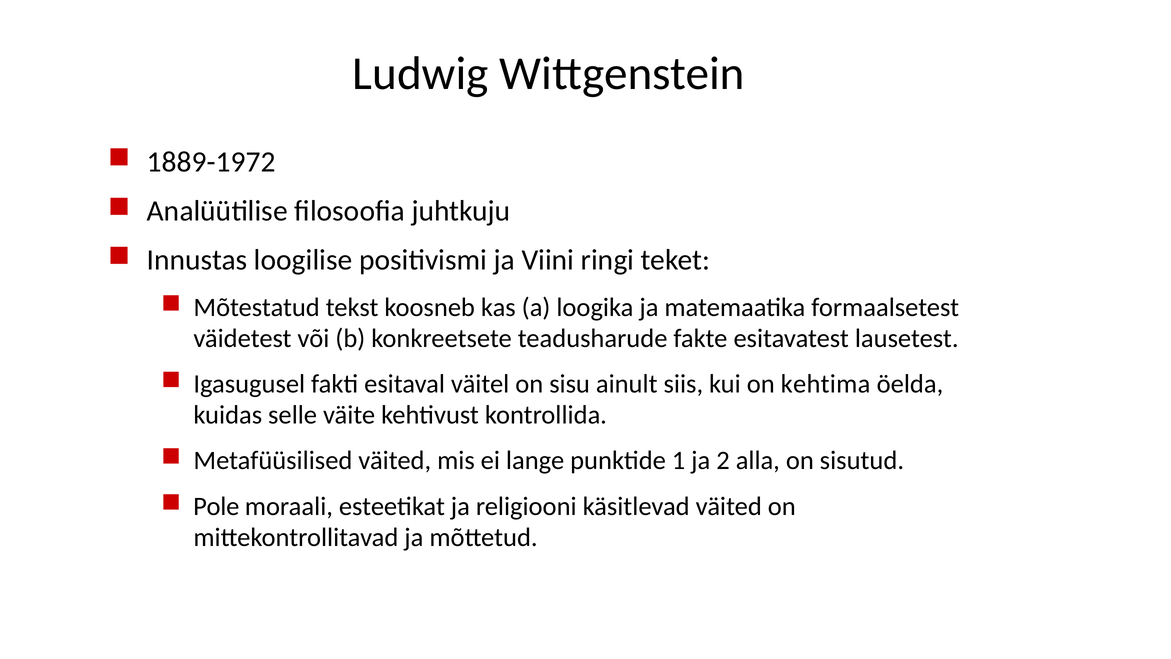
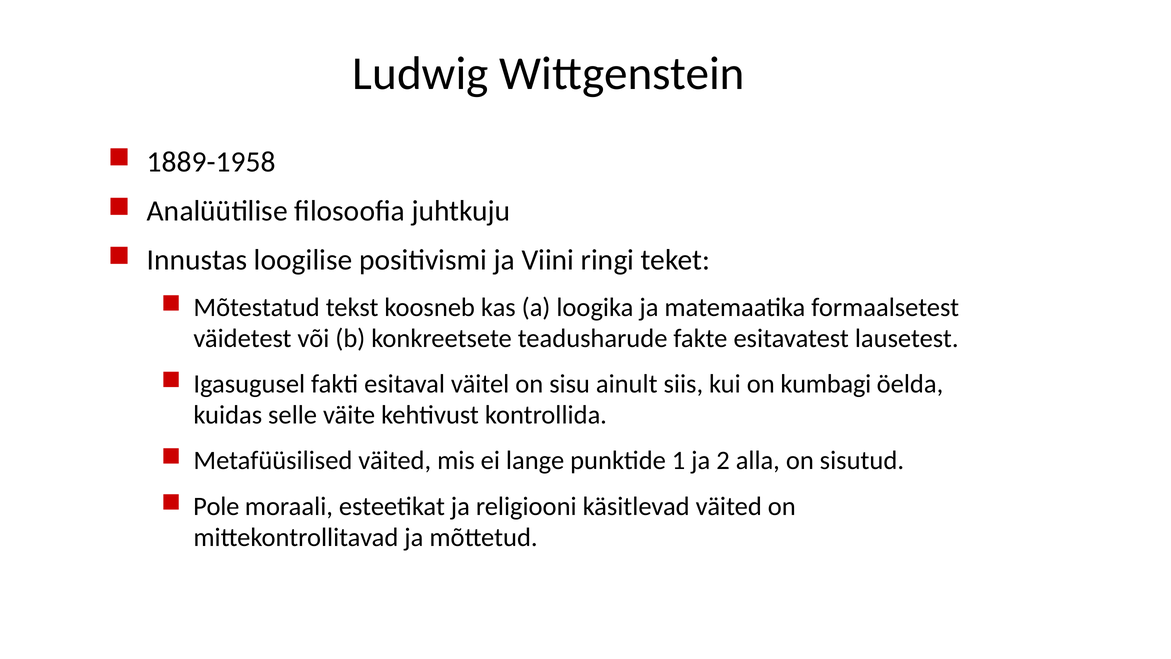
1889-1972: 1889-1972 -> 1889-1958 (211, 162)
kehtima: kehtima -> kumbagi (826, 384)
